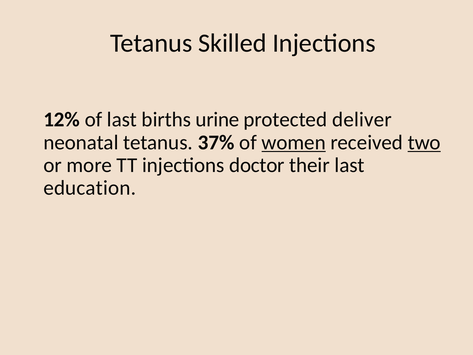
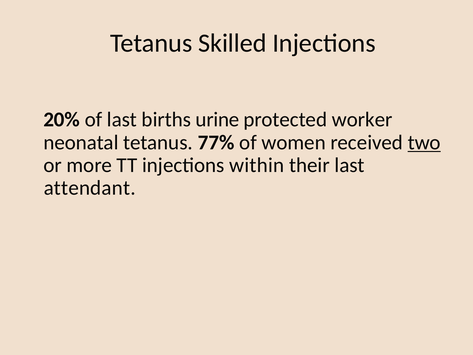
12%: 12% -> 20% (62, 120)
deliver: deliver -> worker (362, 120)
37%: 37% -> 77% (216, 142)
women underline: present -> none (294, 142)
doctor: doctor -> within (257, 165)
education: education -> attendant (90, 188)
